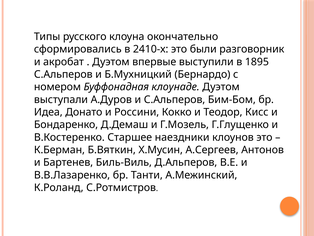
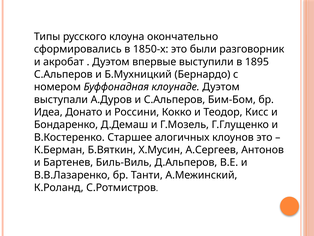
2410-х: 2410-х -> 1850-х (151, 49)
наездники: наездники -> алогичных (182, 137)
